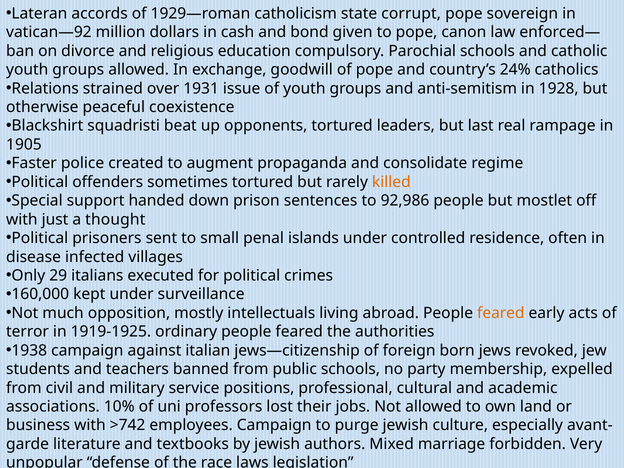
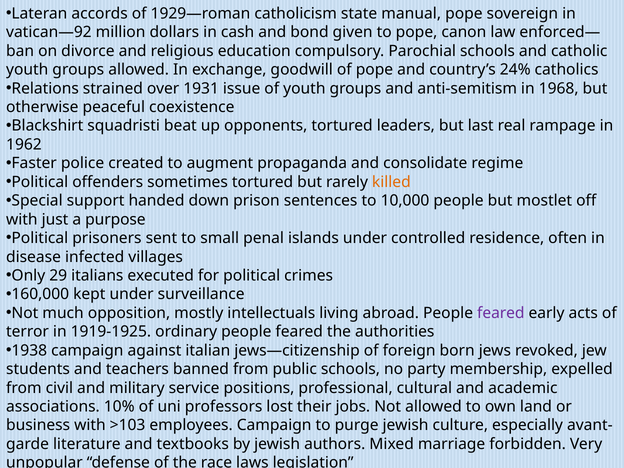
corrupt: corrupt -> manual (411, 13)
1928: 1928 -> 1968 (559, 88)
1905: 1905 -> 1962 (24, 145)
92,986: 92,986 -> 10,000 (405, 201)
thought: thought -> purpose (115, 219)
feared colour: orange -> purple (501, 313)
>742: >742 -> >103 (128, 425)
